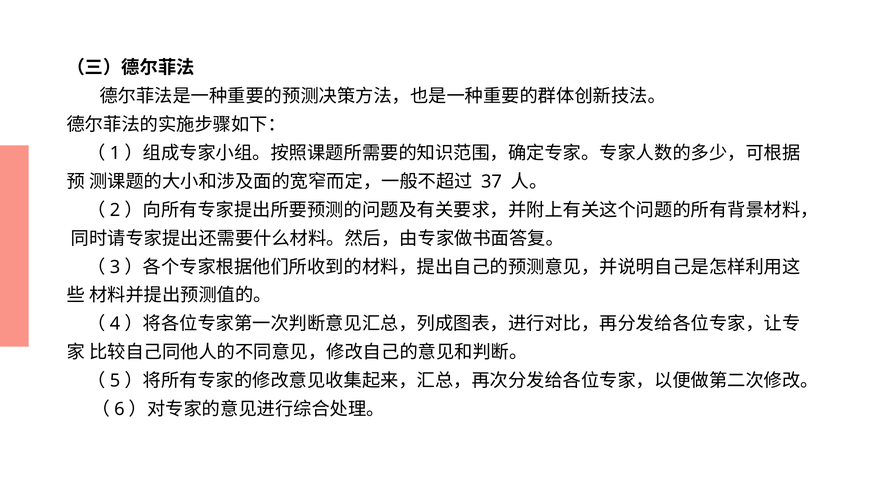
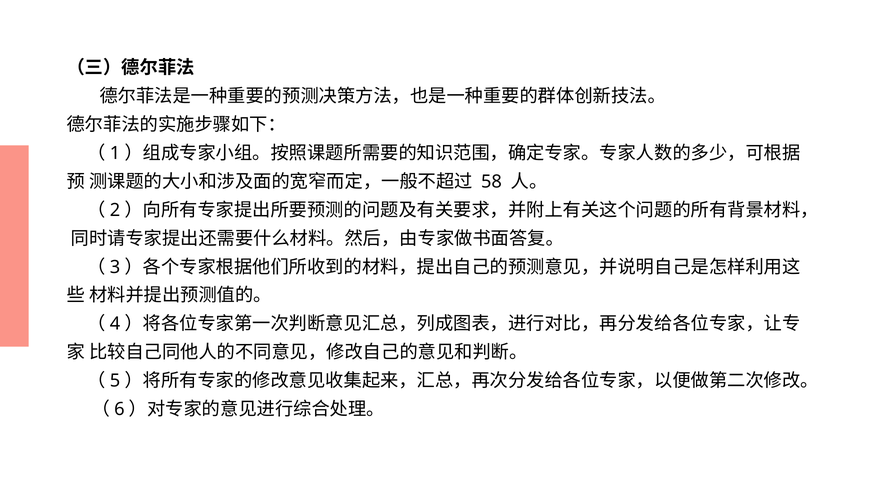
37: 37 -> 58 (491, 182)
